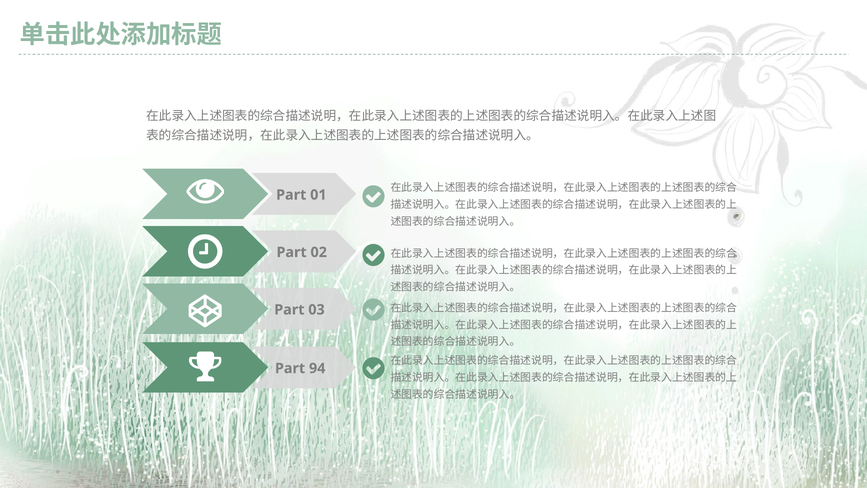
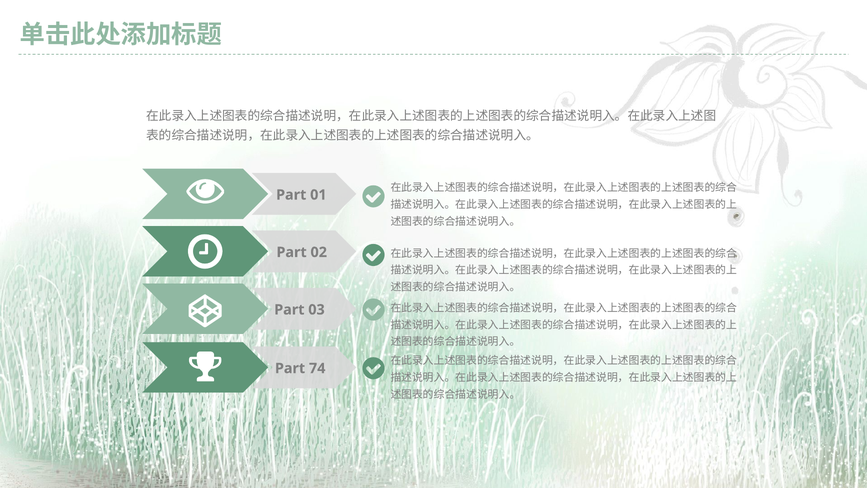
94: 94 -> 74 (317, 368)
